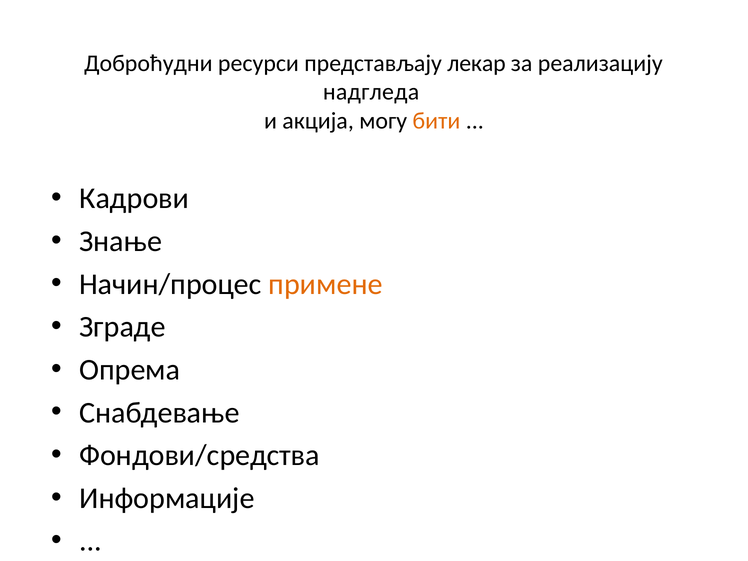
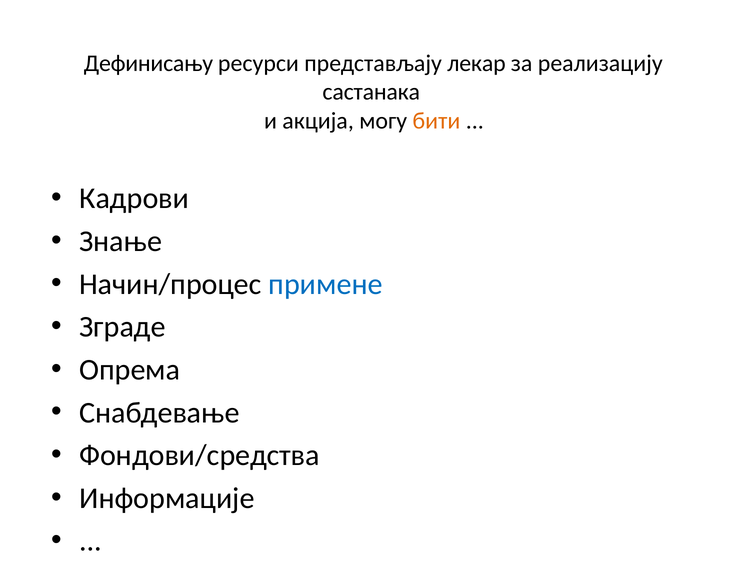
Доброћудни: Доброћудни -> Дефинисању (148, 63)
надгледа: надгледа -> састанака (371, 92)
примене colour: orange -> blue (326, 284)
